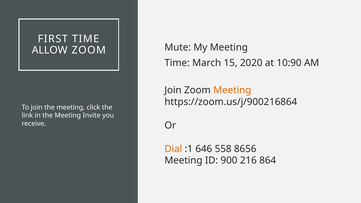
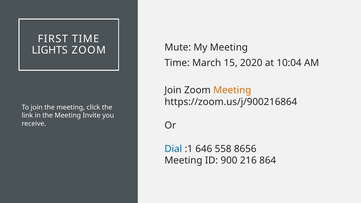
ALLOW: ALLOW -> LIGHTS (50, 50)
10:90: 10:90 -> 10:04 (289, 63)
Dial colour: orange -> blue (173, 149)
